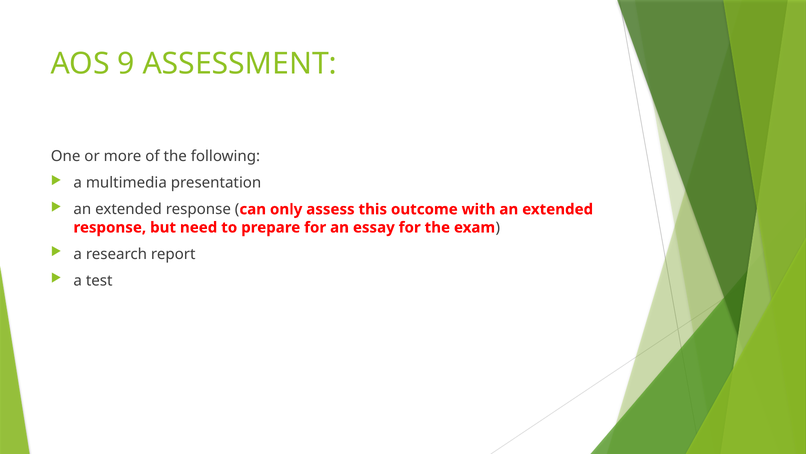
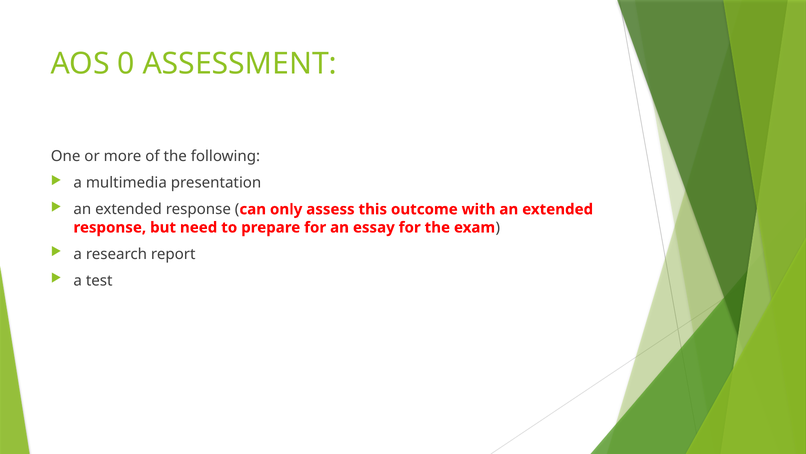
9: 9 -> 0 (126, 64)
